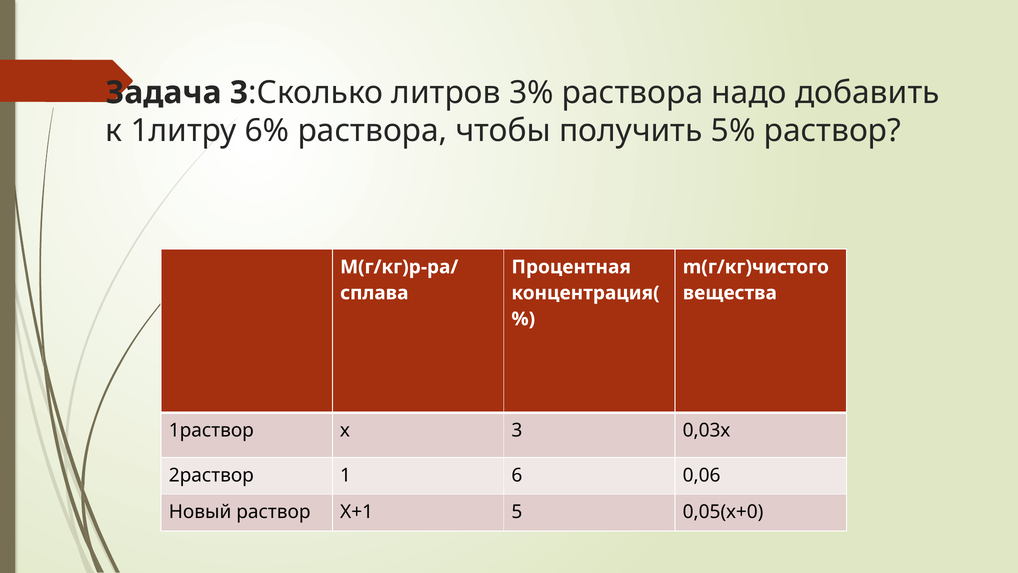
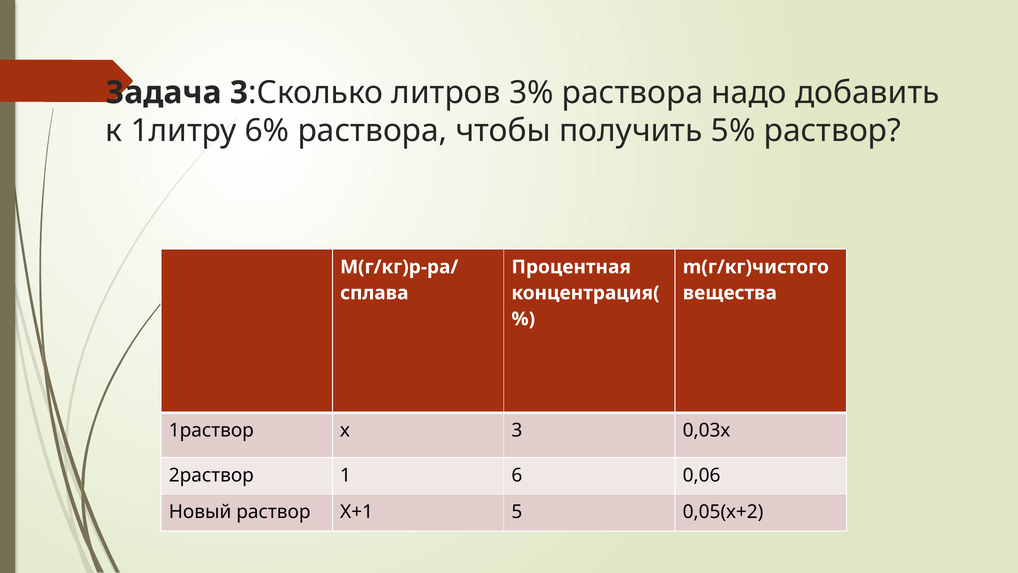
0,05(х+0: 0,05(х+0 -> 0,05(х+2 (723, 512)
